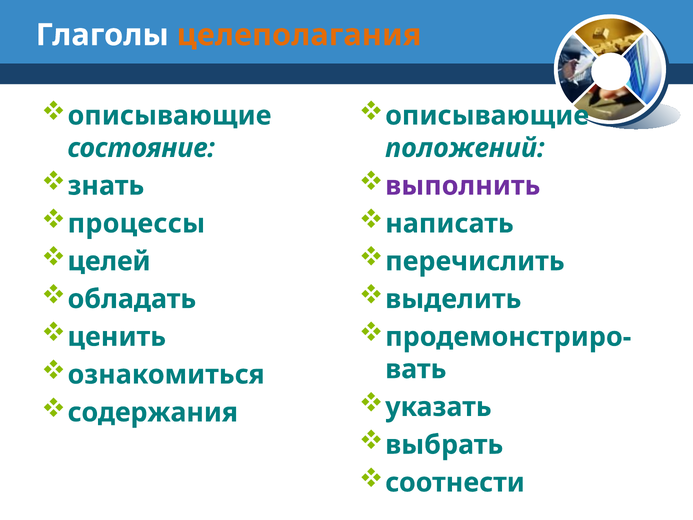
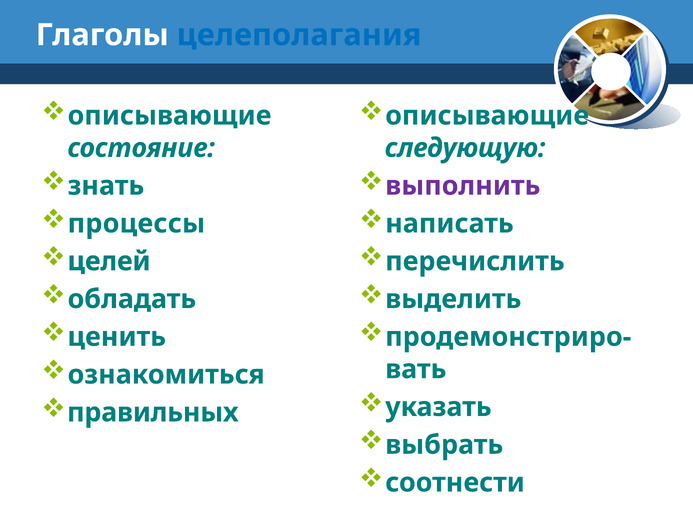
целеполагания colour: orange -> blue (299, 35)
положений: положений -> следующую (465, 148)
содержания: содержания -> правильных (153, 412)
